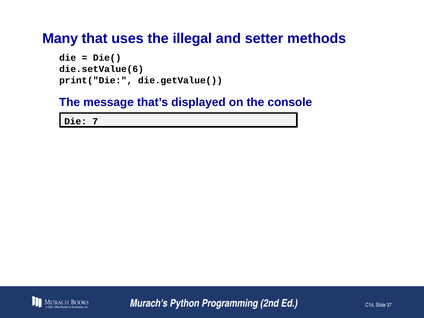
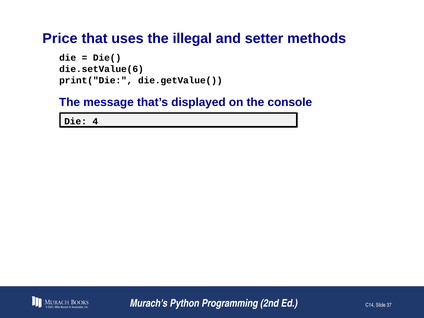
Many: Many -> Price (60, 39)
7: 7 -> 4 (95, 121)
